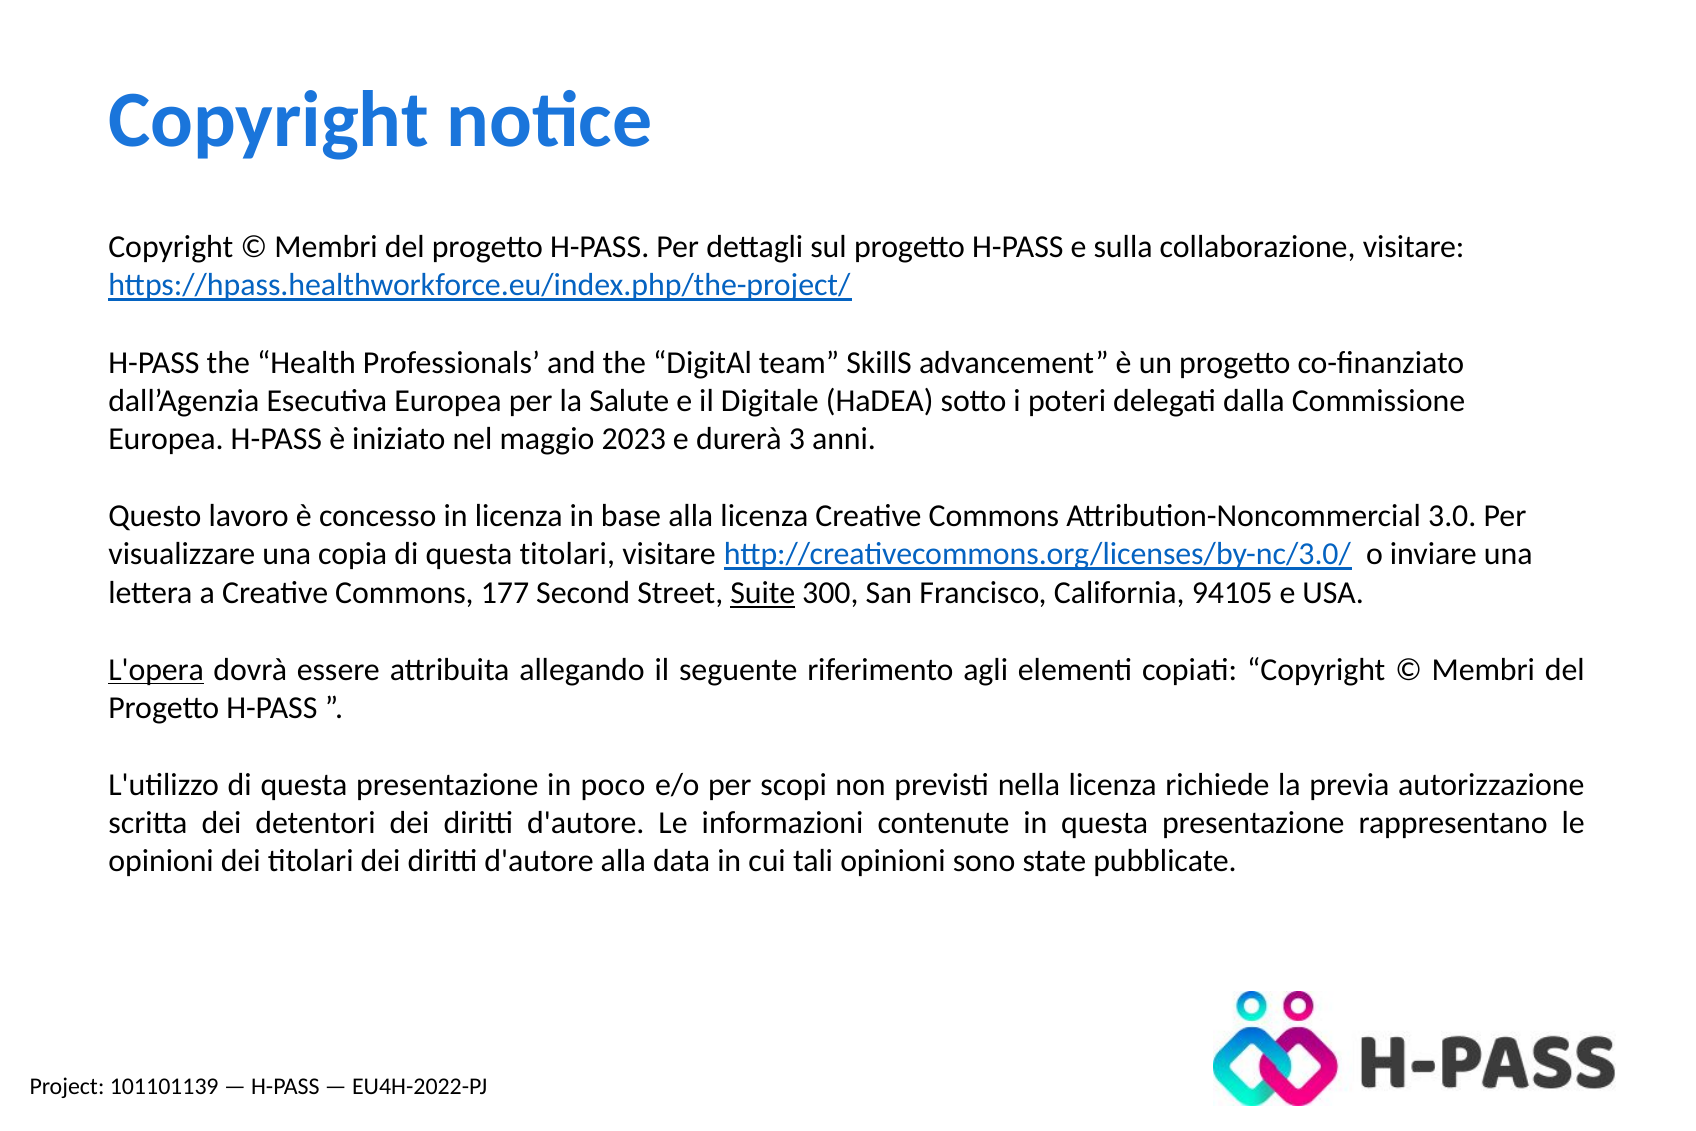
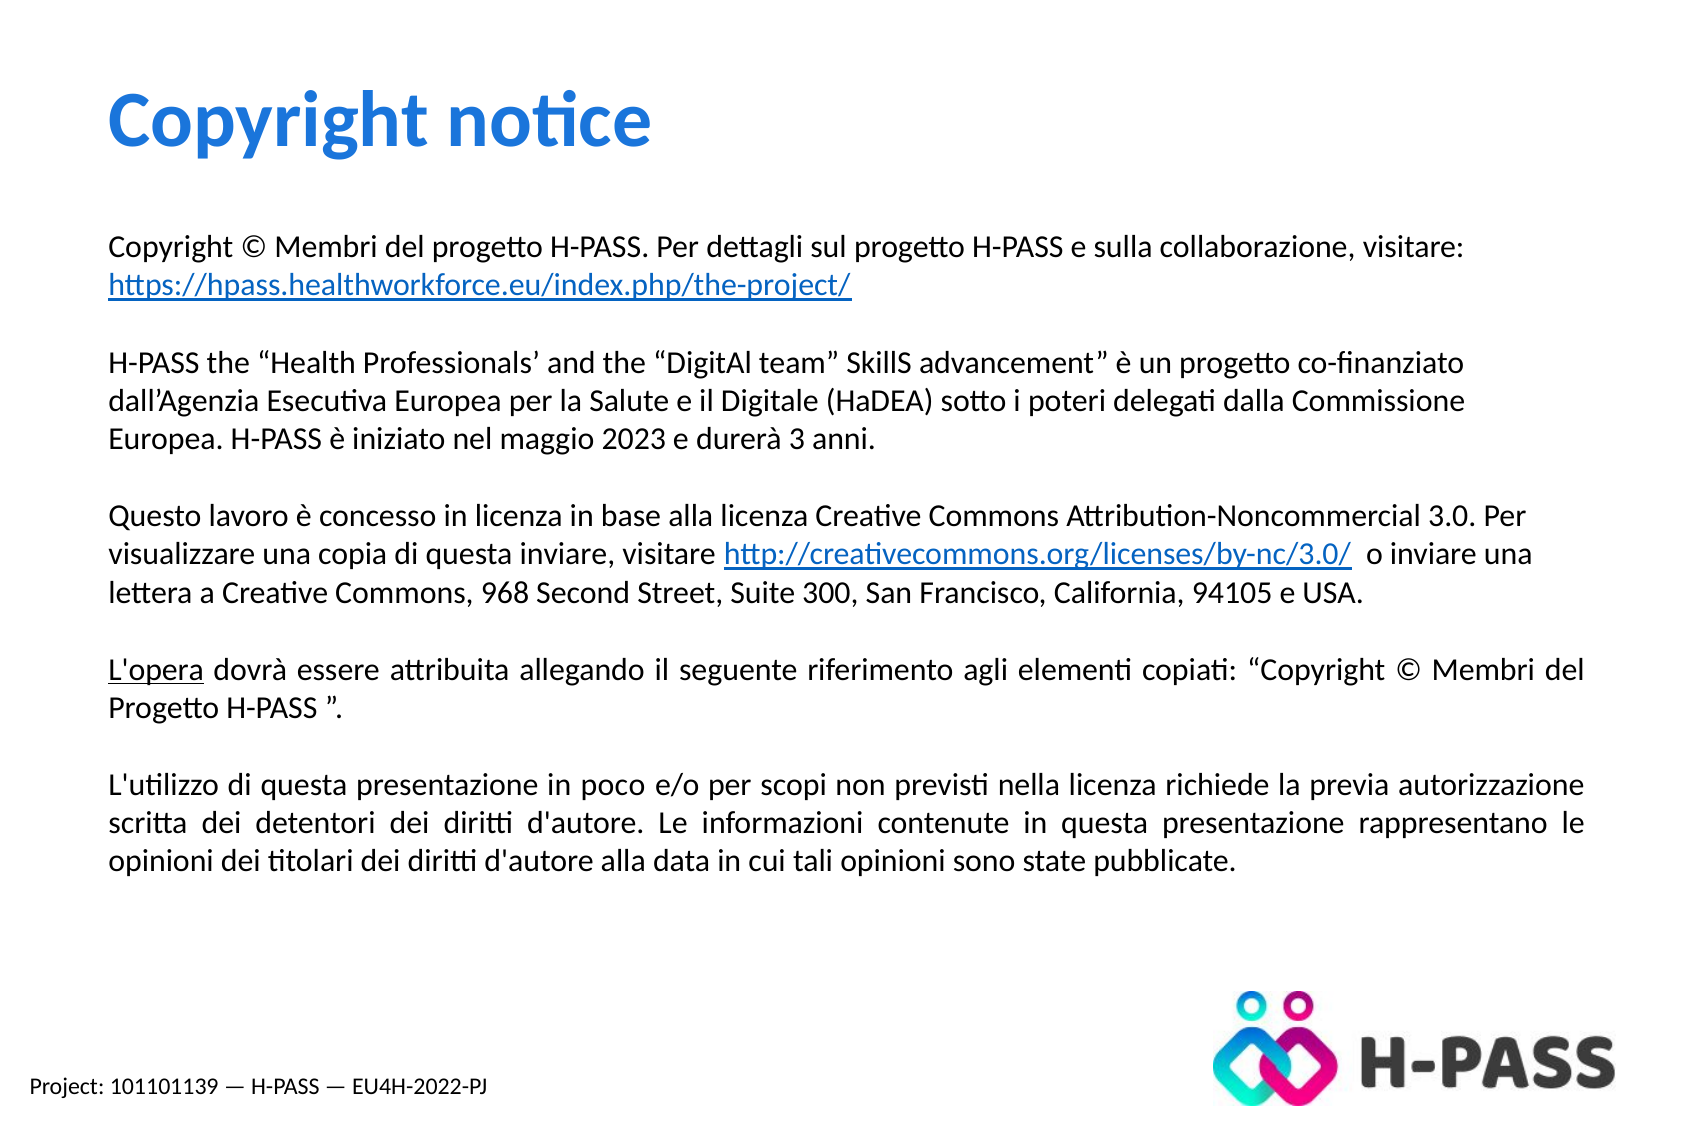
questa titolari: titolari -> inviare (567, 554)
177: 177 -> 968 (505, 593)
Suite underline: present -> none (763, 593)
